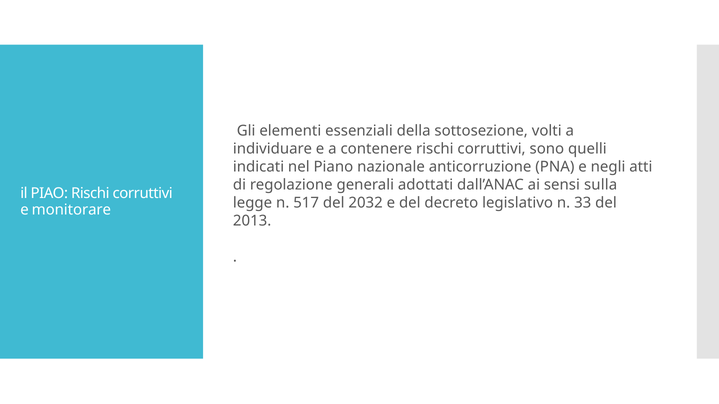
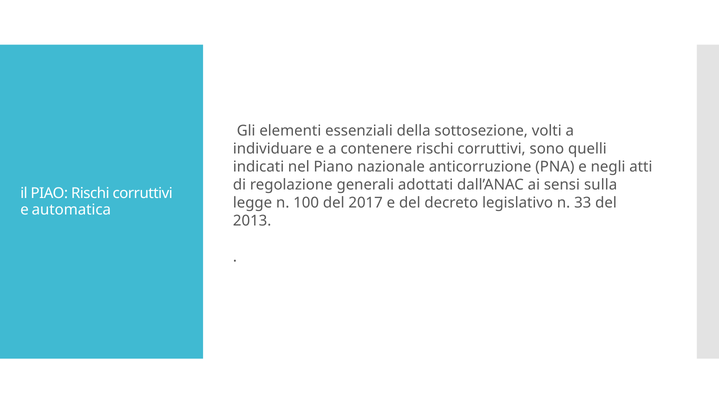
517: 517 -> 100 (306, 203)
2032: 2032 -> 2017 (366, 203)
monitorare: monitorare -> automatica (71, 210)
